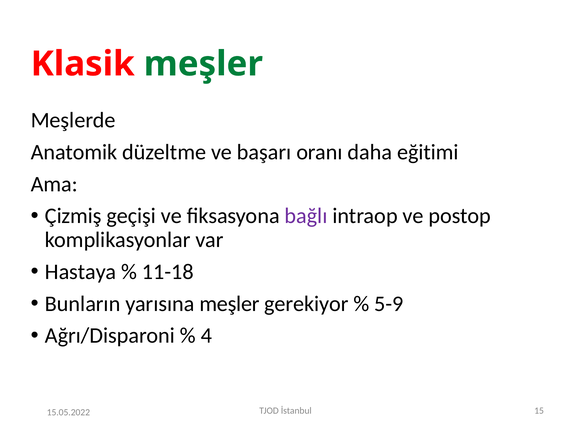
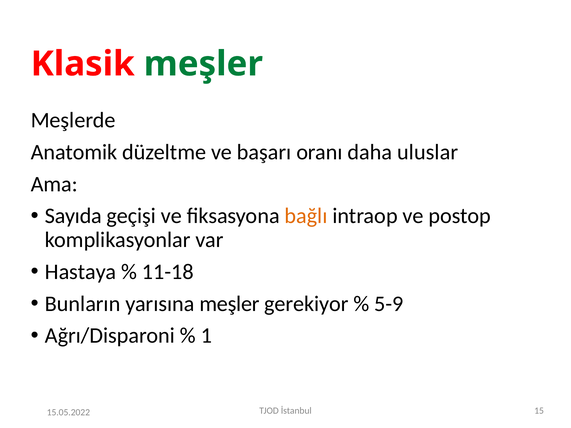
eğitimi: eğitimi -> uluslar (428, 152)
Çizmiş: Çizmiş -> Sayıda (73, 216)
bağlı colour: purple -> orange (306, 216)
4: 4 -> 1 (206, 336)
